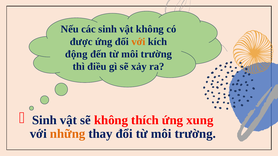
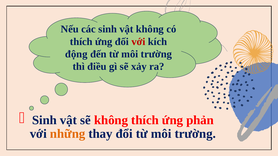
được: được -> thích (81, 42)
với colour: orange -> red (138, 42)
xung: xung -> phản (200, 120)
